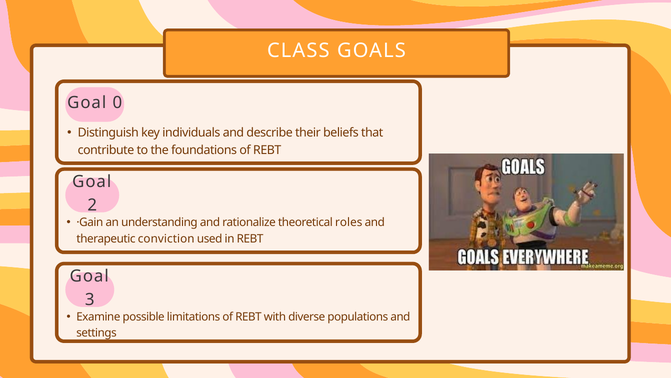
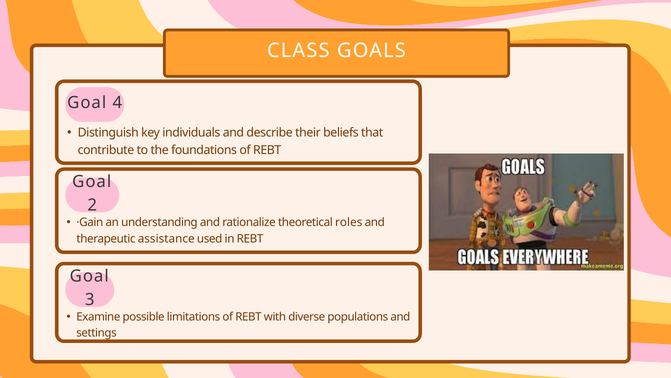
0: 0 -> 4 (117, 102)
conviction: conviction -> assistance (166, 238)
